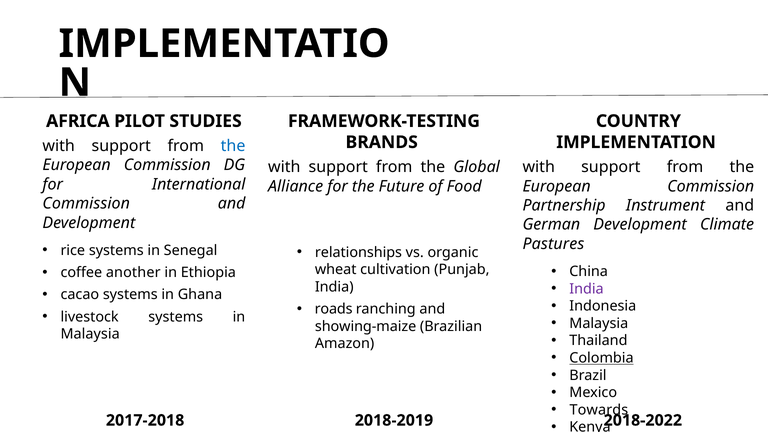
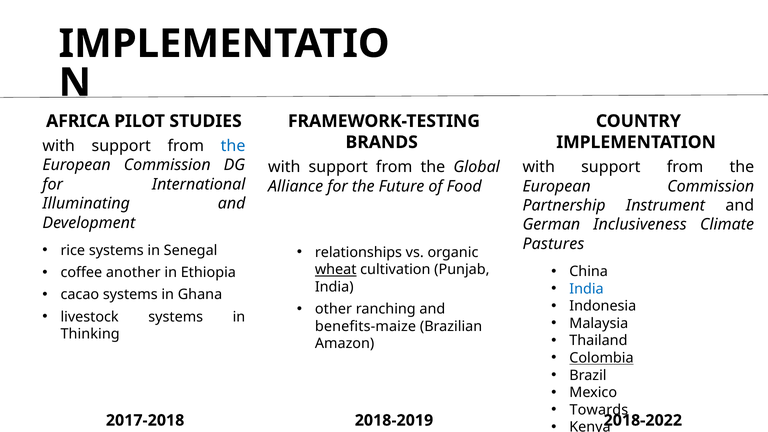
Commission: Commission -> Illuminating (86, 204)
German Development: Development -> Inclusiveness (640, 225)
wheat underline: none -> present (336, 270)
India colour: purple -> blue (587, 289)
roads: roads -> other (333, 309)
showing-maize: showing-maize -> benefits-maize (366, 326)
Malaysia: Malaysia -> Thinking (90, 334)
